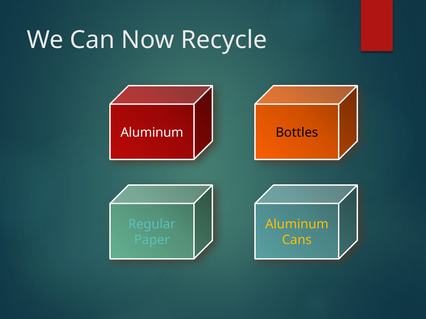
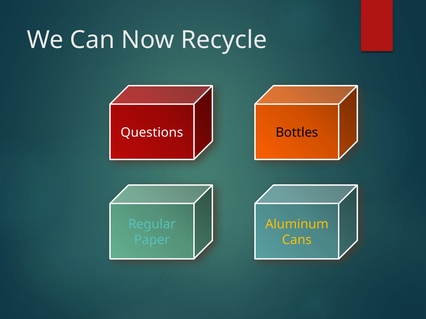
Aluminum: Aluminum -> Questions (152, 133)
